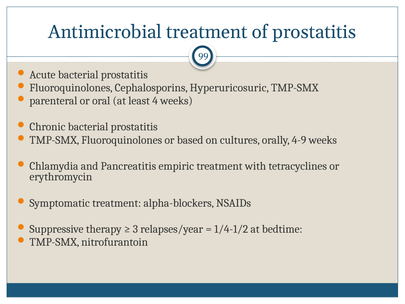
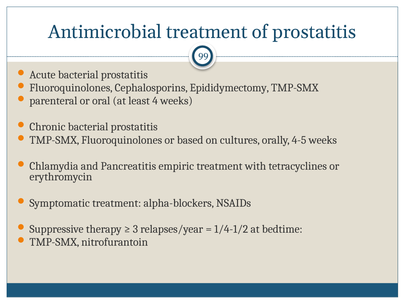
Hyperuricosuric: Hyperuricosuric -> Epididymectomy (229, 88)
4-9: 4-9 -> 4-5 (299, 140)
